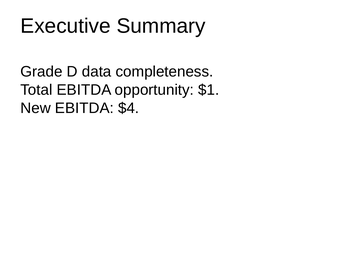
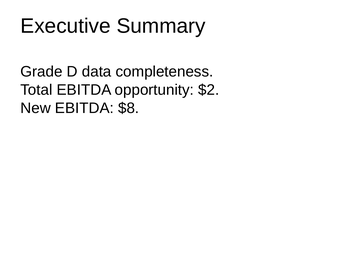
$1: $1 -> $2 (209, 90)
$4: $4 -> $8 (129, 108)
